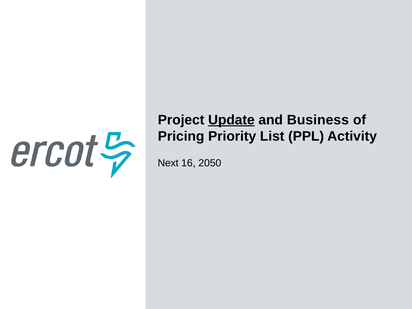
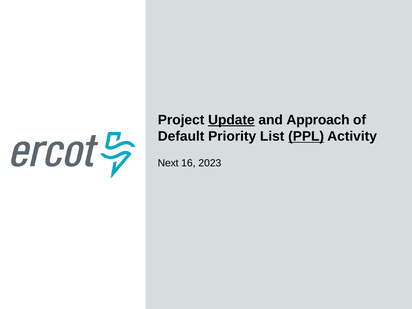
Business: Business -> Approach (318, 120)
Pricing: Pricing -> Default (181, 136)
PPL underline: none -> present (306, 136)
2050: 2050 -> 2023 (210, 163)
